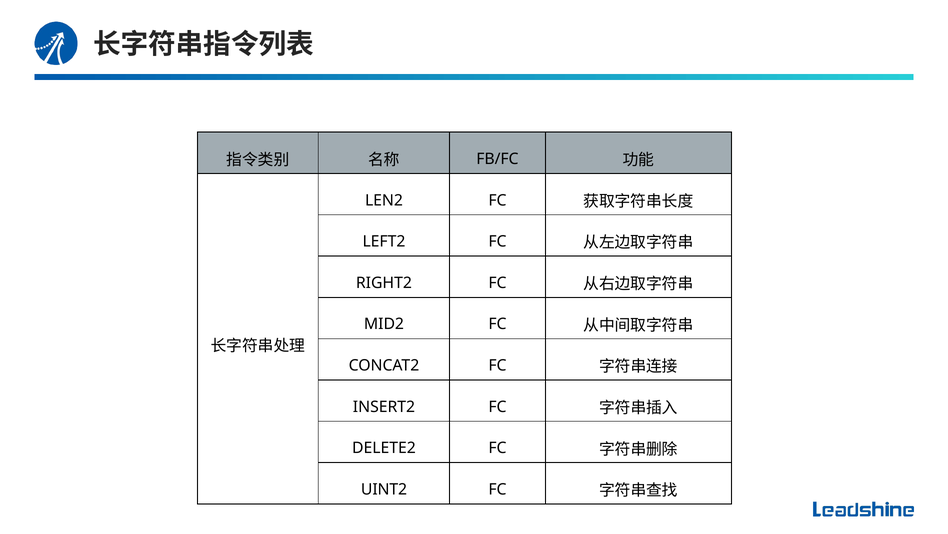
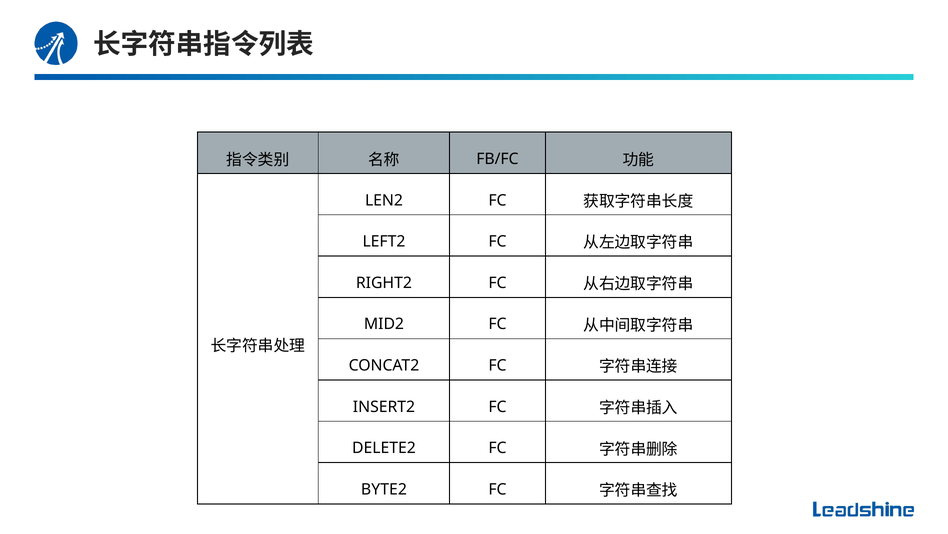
UINT2: UINT2 -> BYTE2 (384, 489)
